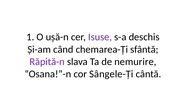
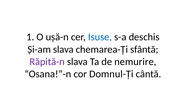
Isuse colour: purple -> blue (100, 37)
Și-am când: când -> slava (63, 50)
Sângele-Ți: Sângele-Ți -> Domnul-Ți (111, 74)
